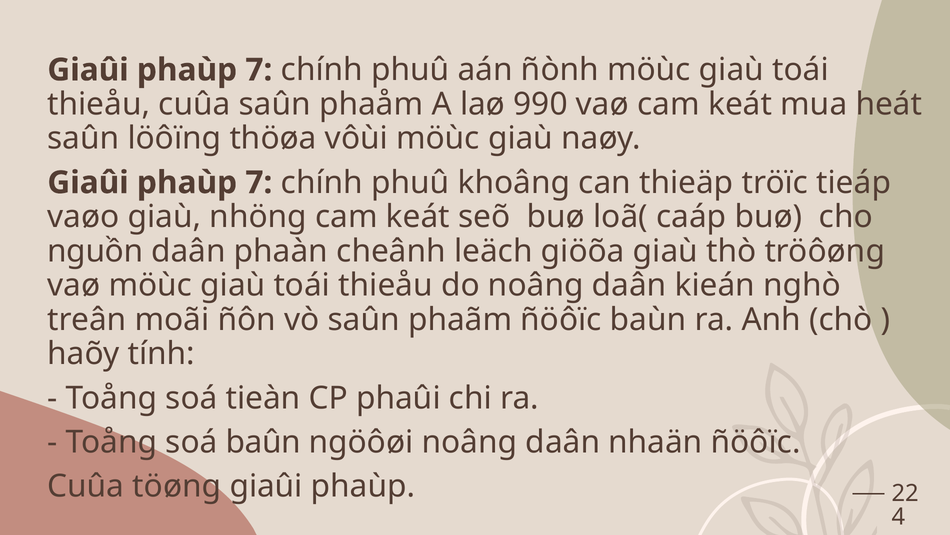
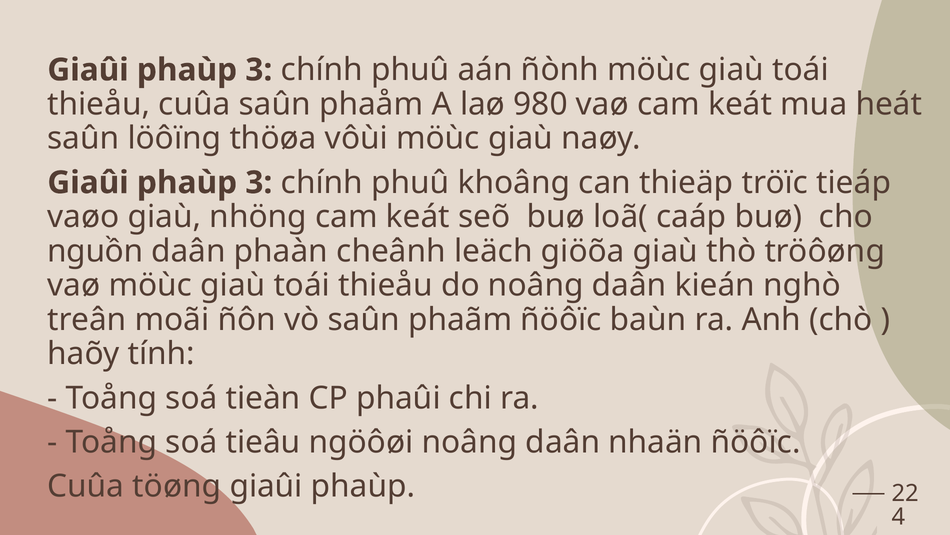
7: 7 -> 3 (259, 70)
990: 990 -> 980 (541, 104)
7: 7 -> 3 (259, 182)
baûn: baûn -> tieâu (263, 442)
